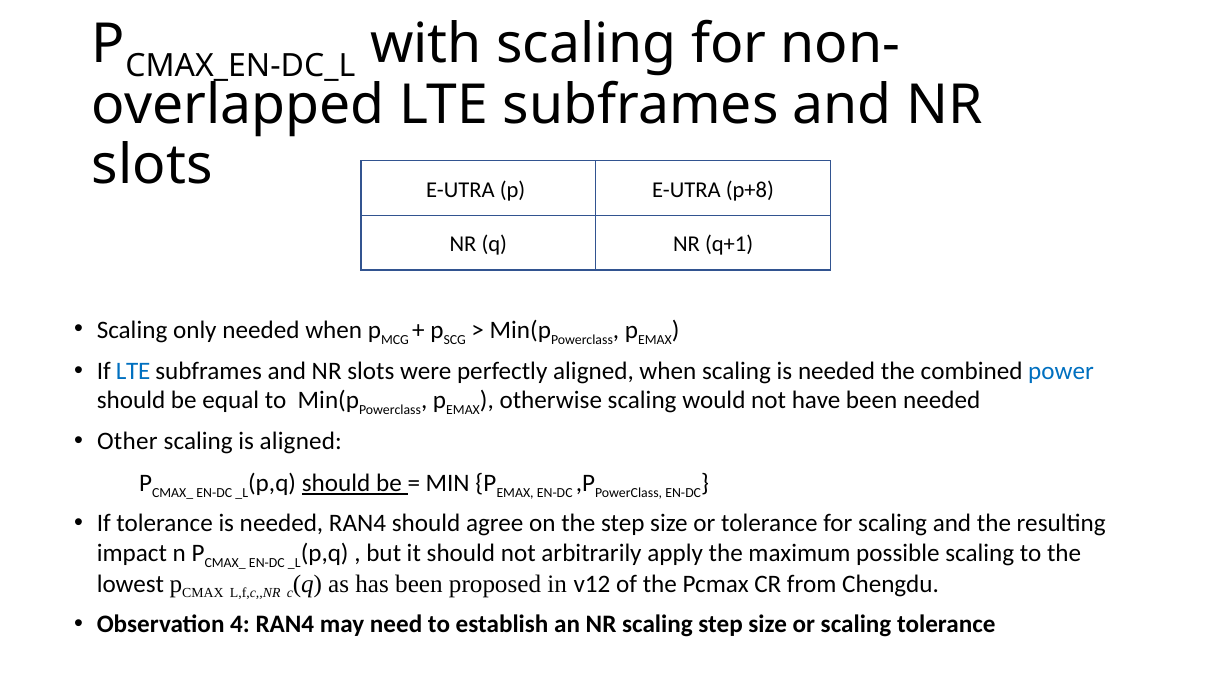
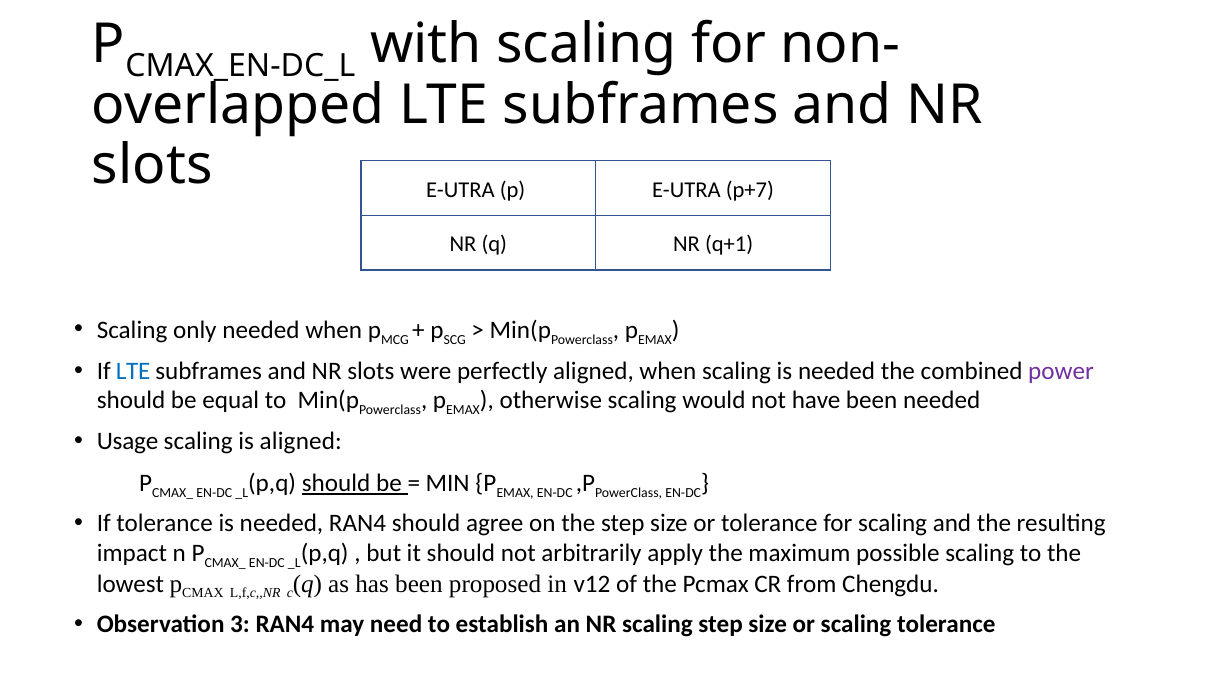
p+8: p+8 -> p+7 (750, 190)
power colour: blue -> purple (1061, 371)
Other: Other -> Usage (128, 441)
4: 4 -> 3 (240, 624)
